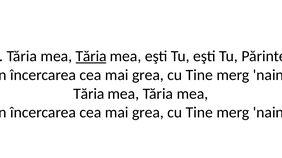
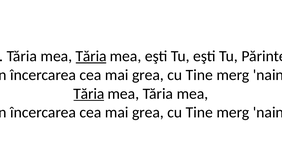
Tăria underline: none -> present (89, 94)
